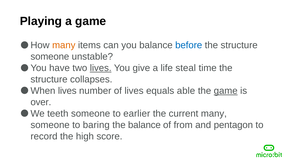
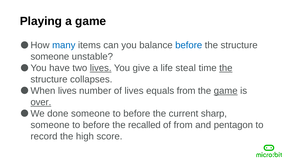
many colour: orange -> blue (64, 45)
the underline: none -> present (226, 68)
equals able: able -> from (186, 91)
over underline: none -> present (41, 102)
teeth: teeth -> done (58, 114)
earlier: earlier -> before (137, 114)
current many: many -> sharp (214, 114)
baring: baring -> before (96, 125)
the balance: balance -> recalled (144, 125)
